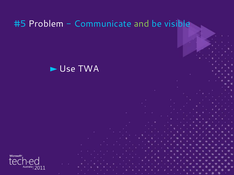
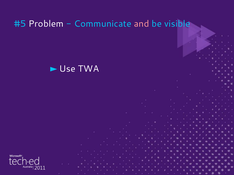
and colour: light green -> pink (142, 24)
